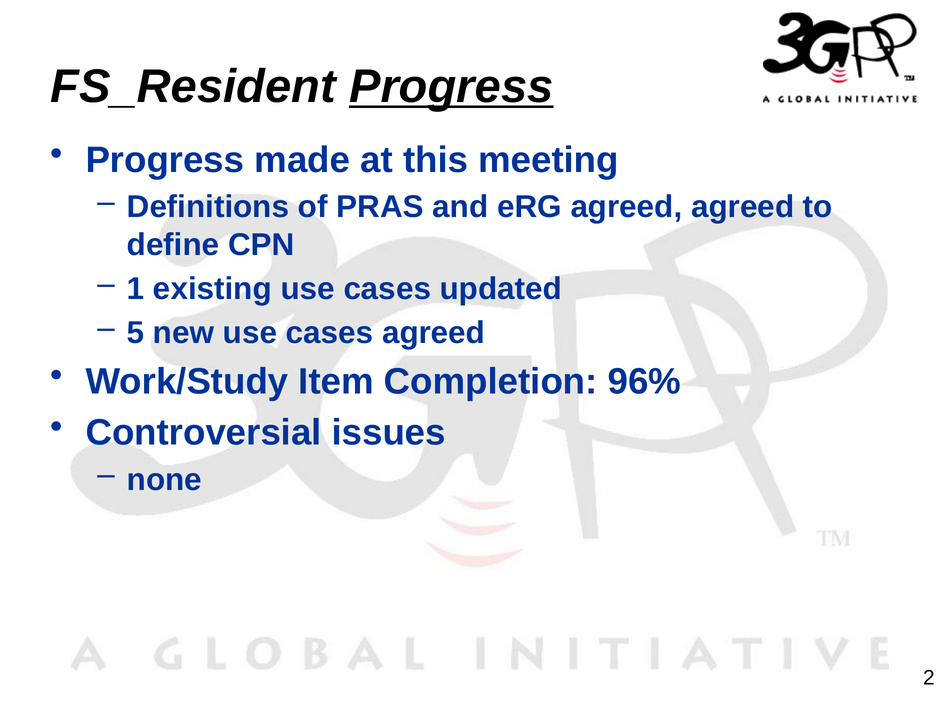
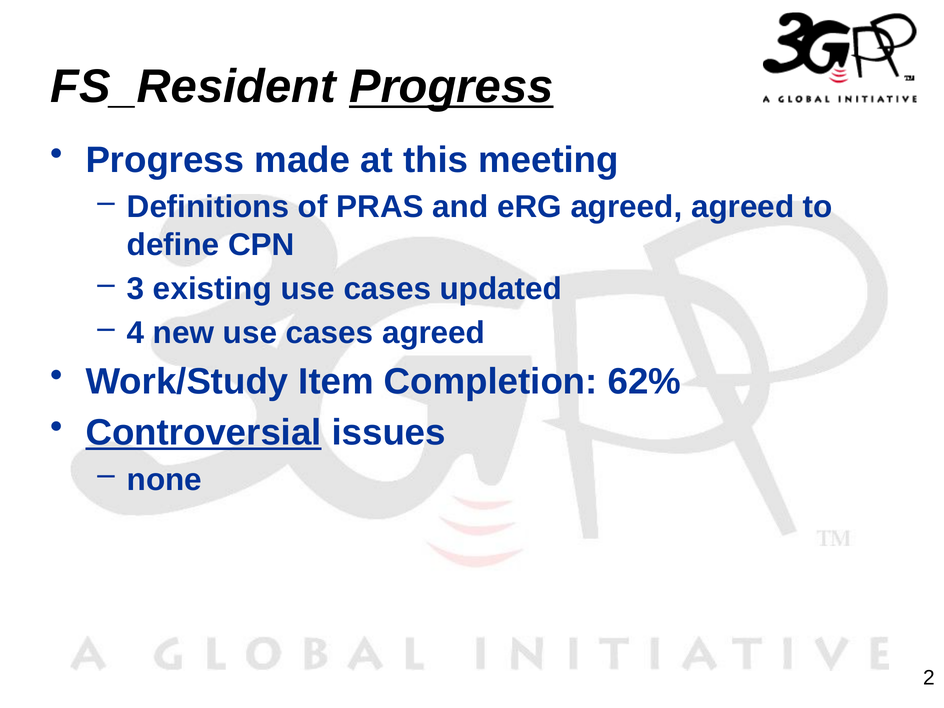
1: 1 -> 3 (136, 289)
5: 5 -> 4 (136, 333)
96%: 96% -> 62% (644, 381)
Controversial underline: none -> present (204, 433)
